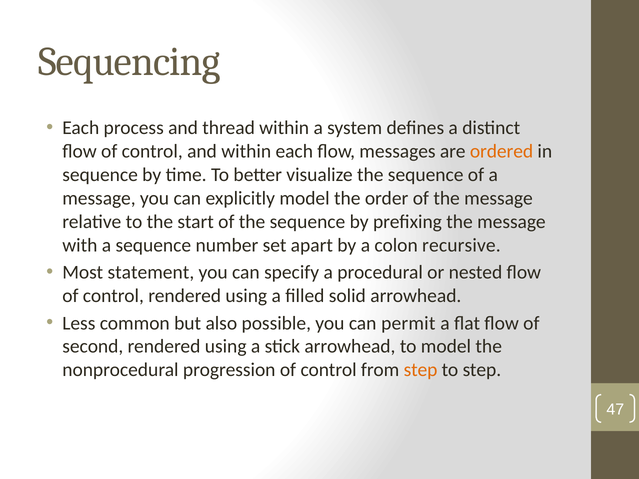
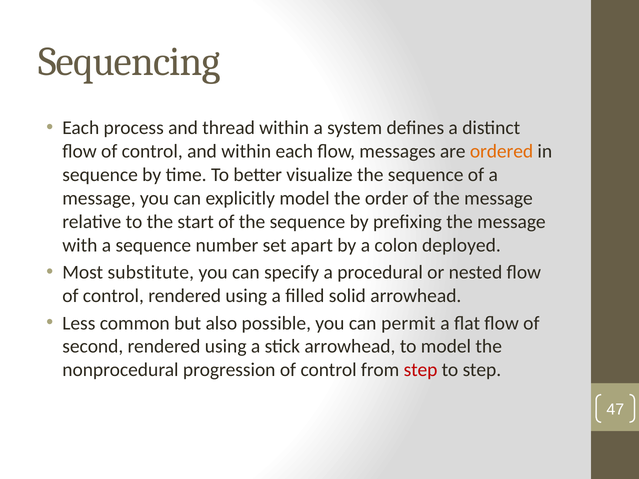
recursive: recursive -> deployed (461, 245)
statement: statement -> substitute (151, 273)
step colour: orange -> red (421, 370)
